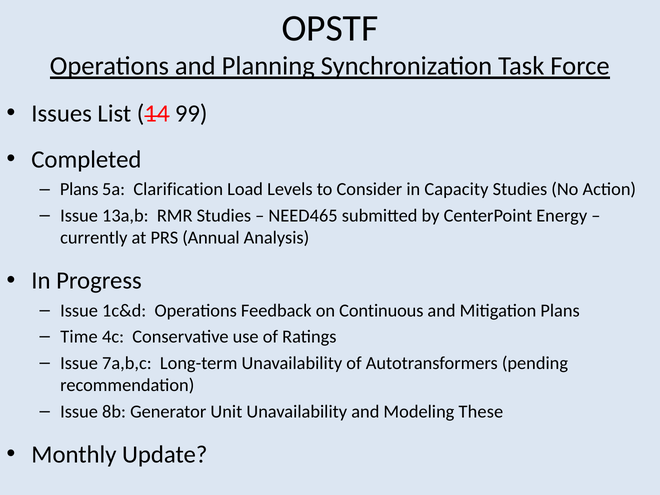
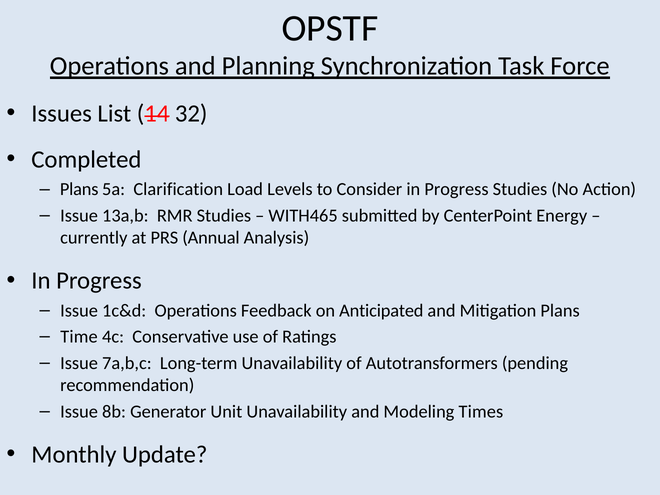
99: 99 -> 32 (191, 113)
Consider in Capacity: Capacity -> Progress (456, 189)
NEED465: NEED465 -> WITH465 (303, 216)
Continuous: Continuous -> Anticipated (381, 310)
These: These -> Times (481, 412)
